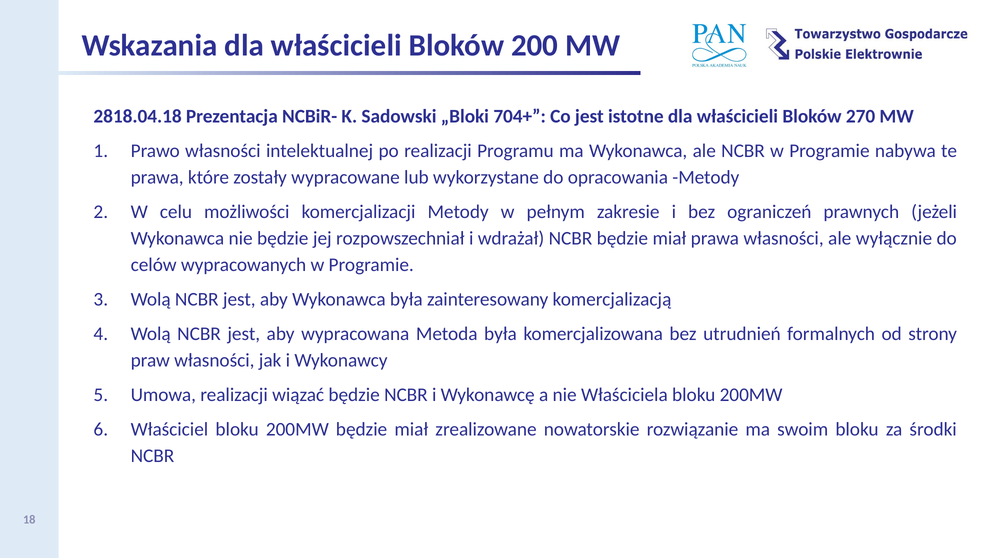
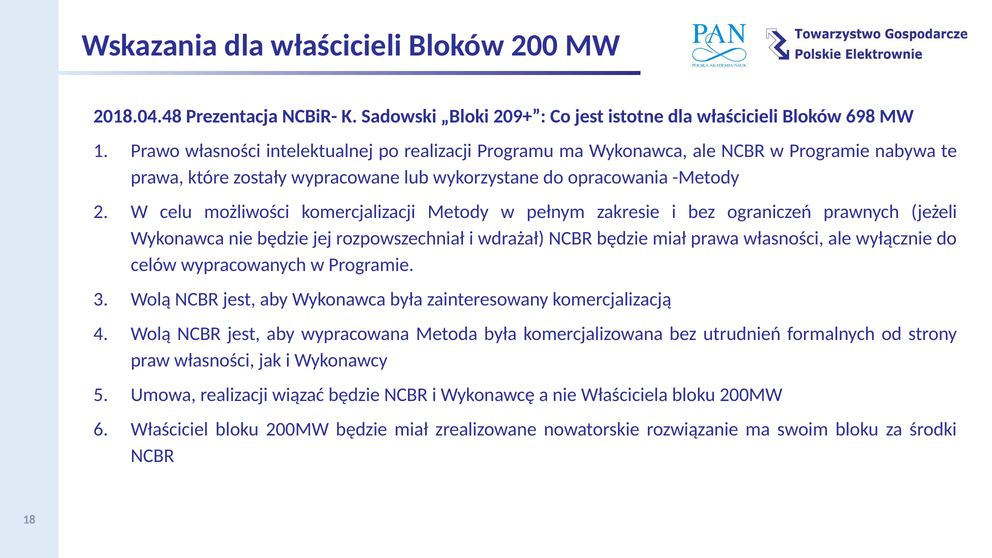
2818.04.18: 2818.04.18 -> 2018.04.48 (138, 116)
704+: 704+ -> 209+ (520, 116)
270: 270 -> 698 (861, 116)
